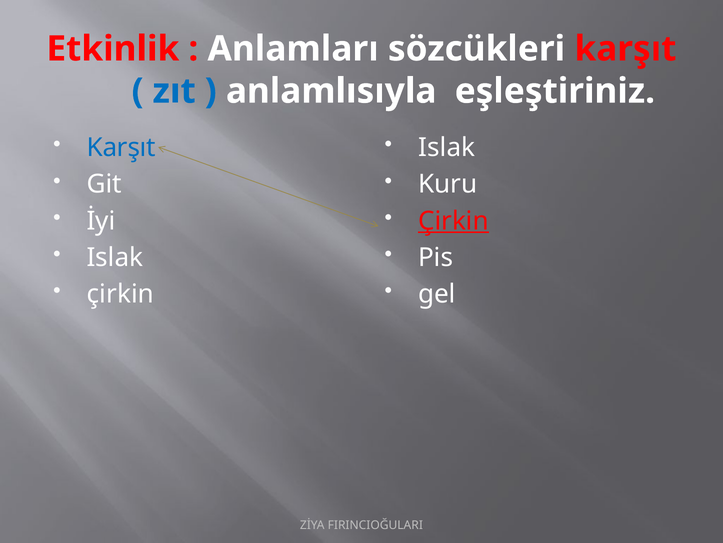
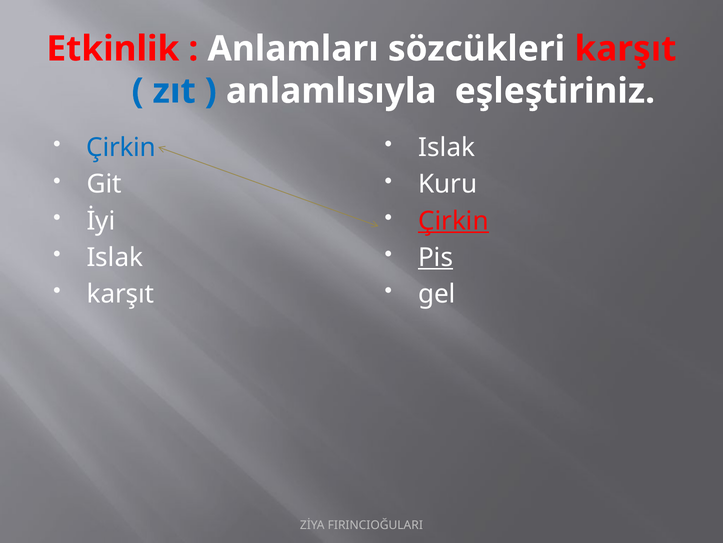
Karşıt: Karşıt -> Çirkin (121, 148)
Pis underline: none -> present (436, 257)
çirkin: çirkin -> karşıt (120, 294)
